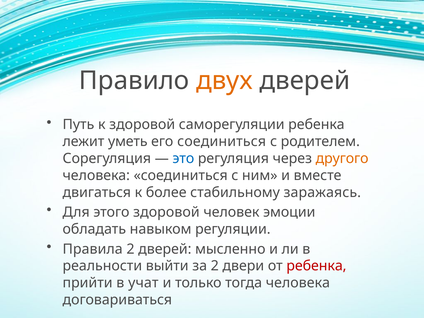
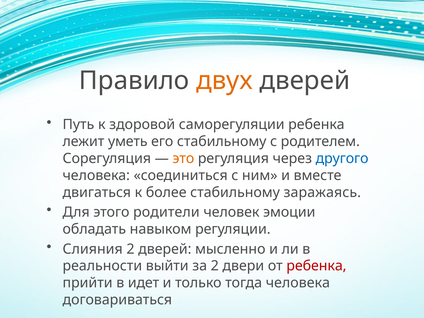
его соединиться: соединиться -> стабильному (222, 142)
это colour: blue -> orange (183, 159)
другого colour: orange -> blue (342, 159)
этого здоровой: здоровой -> родители (166, 212)
Правила: Правила -> Слияния (93, 249)
учат: учат -> идет (144, 283)
